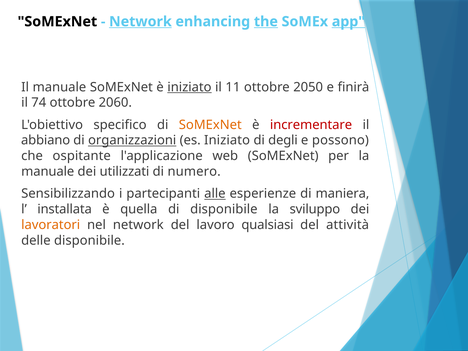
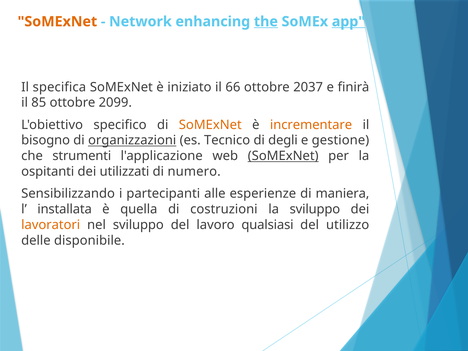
SoMExNet colour: black -> orange (57, 22)
Network underline: present -> none (140, 22)
Il manuale: manuale -> specifica (59, 87)
iniziato underline: present -> none (189, 87)
11: 11 -> 66 (233, 87)
2050: 2050 -> 2037 (308, 87)
74: 74 -> 85 (39, 103)
2060: 2060 -> 2099 (115, 103)
incrementare colour: red -> orange (311, 125)
abbiano: abbiano -> bisogno (46, 140)
es Iniziato: Iniziato -> Tecnico (227, 140)
possono: possono -> gestione (340, 140)
ospitante: ospitante -> strumenti (82, 156)
SoMExNet underline: none -> present (283, 156)
manuale: manuale -> ospitanti (48, 172)
alle underline: present -> none (215, 194)
di disponibile: disponibile -> costruzioni (224, 209)
nel network: network -> sviluppo (138, 225)
attività: attività -> utilizzo (348, 225)
